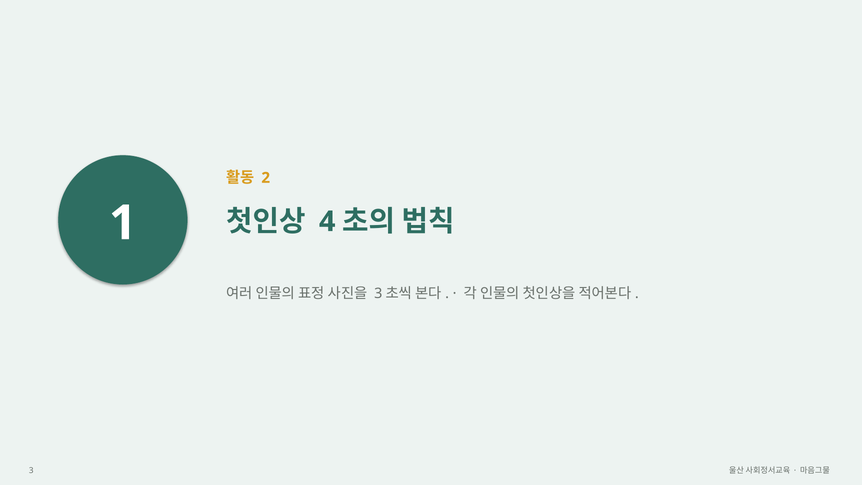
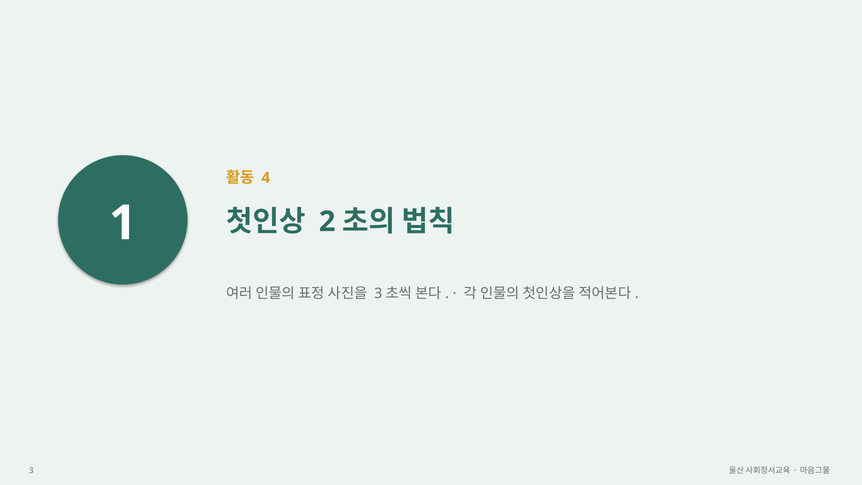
2: 2 -> 4 (266, 178)
4: 4 -> 2 (327, 222)
